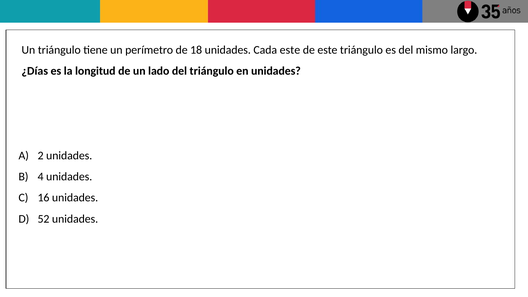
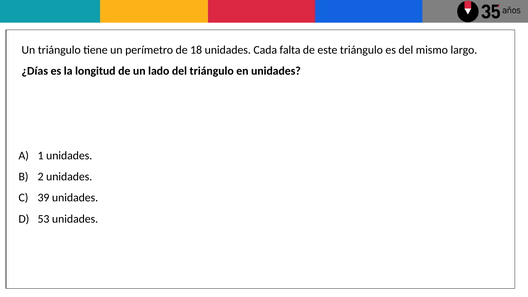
Cada este: este -> falta (290, 50)
2: 2 -> 1 (41, 156)
4: 4 -> 2 (41, 177)
16: 16 -> 39 (44, 198)
52: 52 -> 53 (44, 219)
